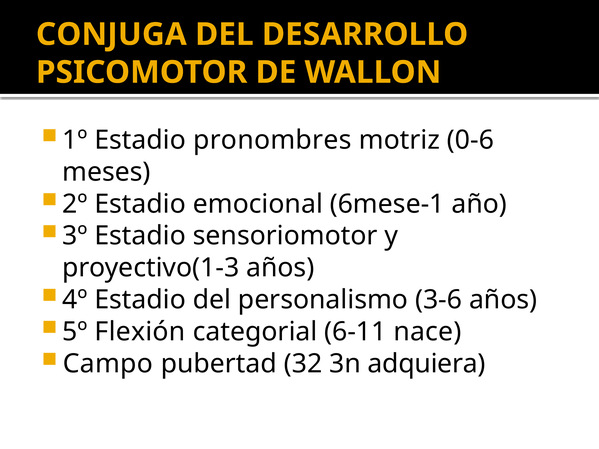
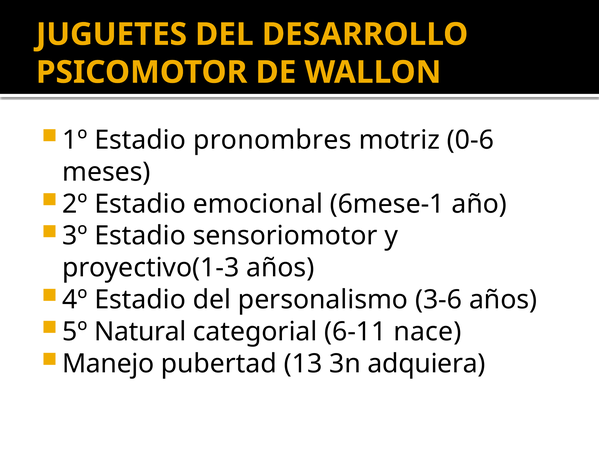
CONJUGA: CONJUGA -> JUGUETES (111, 34)
Flexión: Flexión -> Natural (140, 332)
Campo: Campo -> Manejo (108, 364)
32: 32 -> 13 (303, 364)
